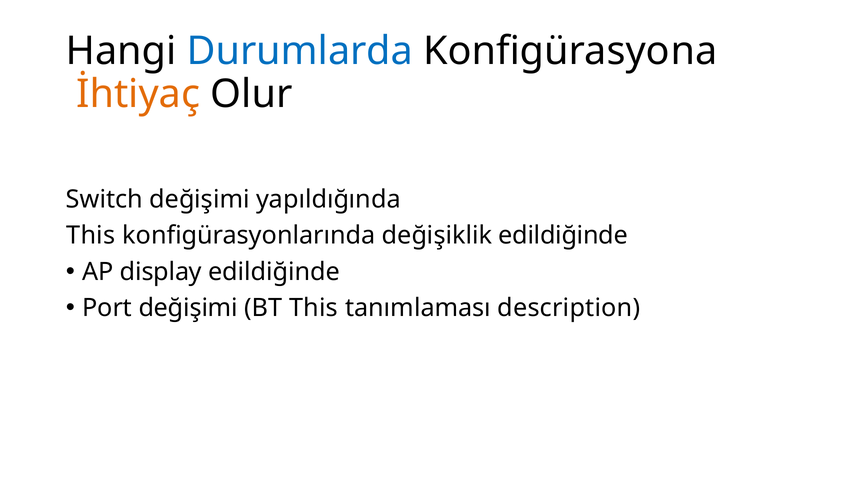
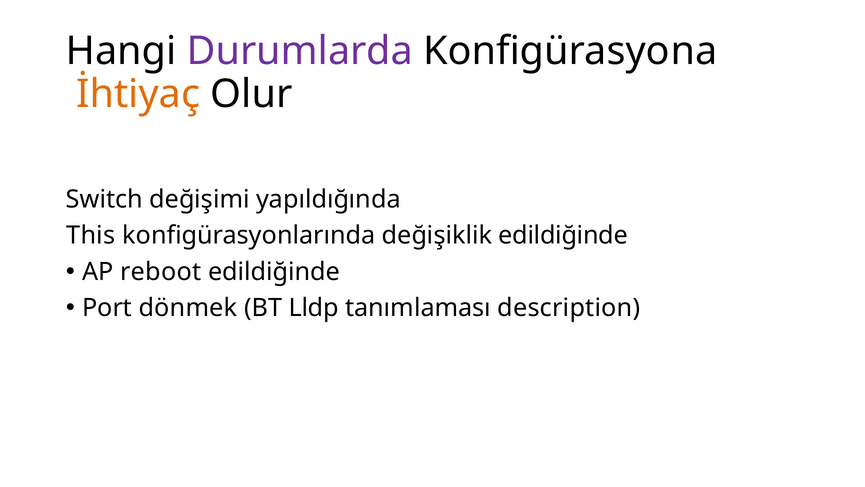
Durumlarda colour: blue -> purple (300, 51)
display: display -> reboot (161, 272)
Port değişimi: değişimi -> dönmek (188, 308)
BT This: This -> Lldp (314, 308)
